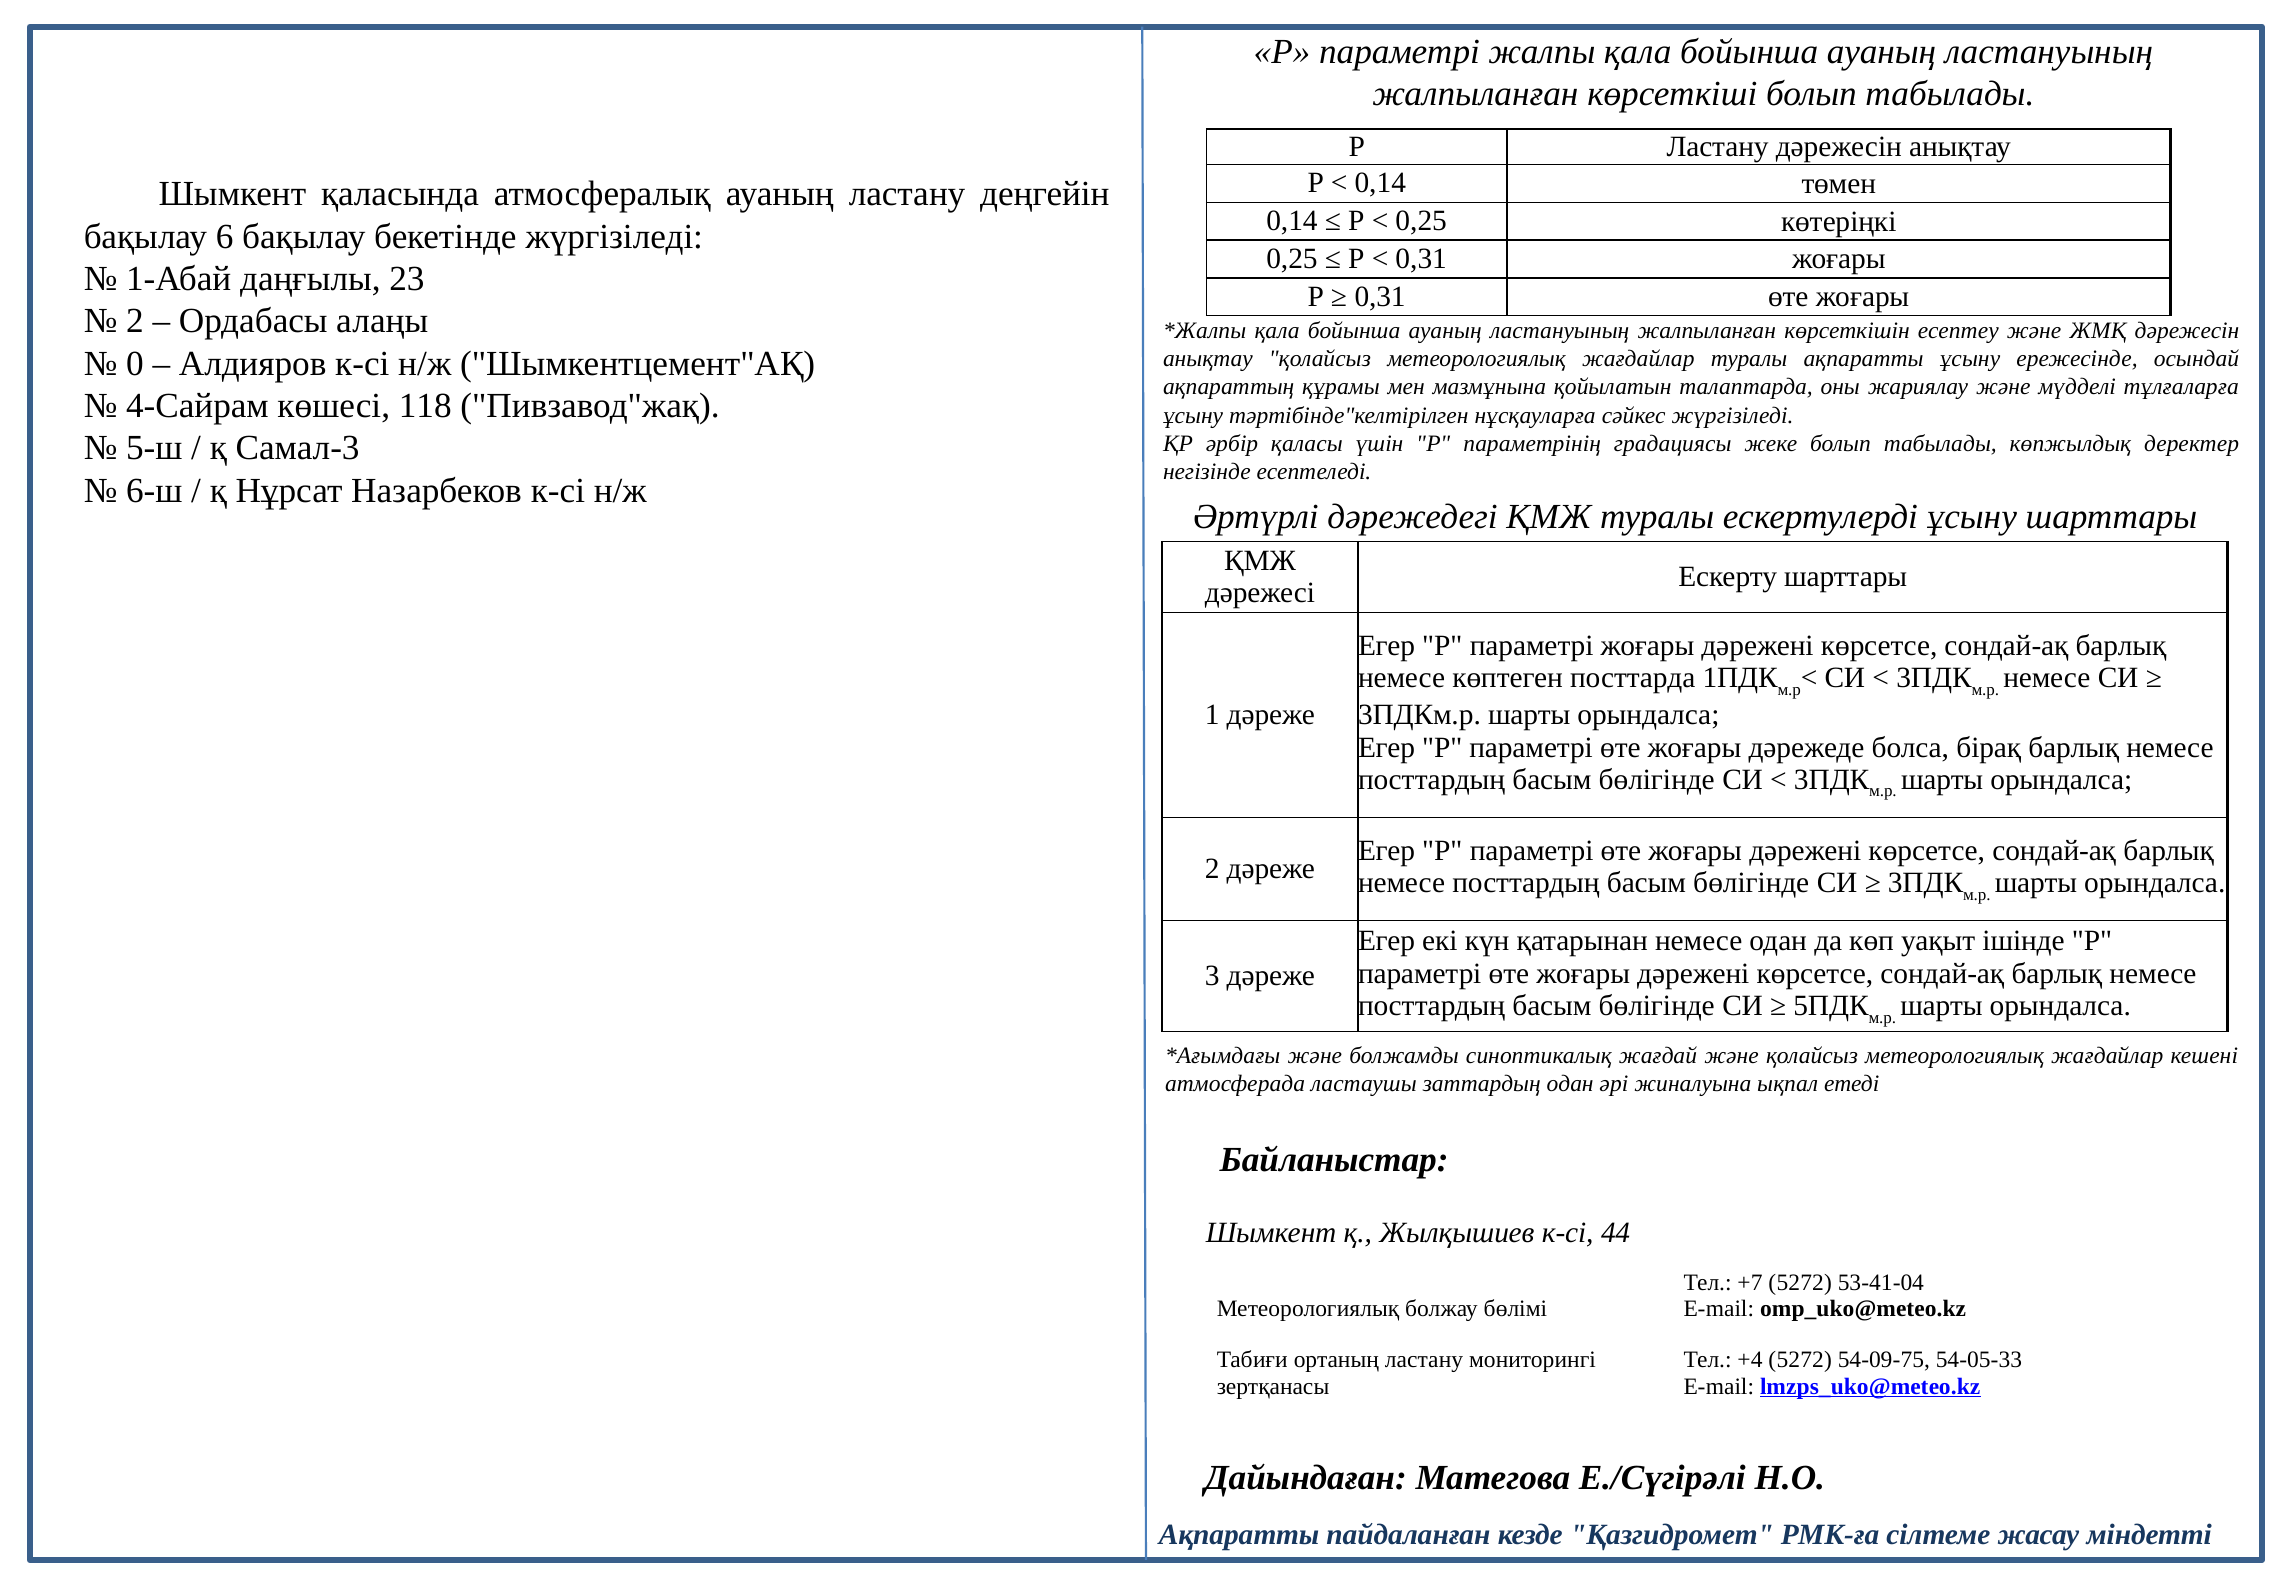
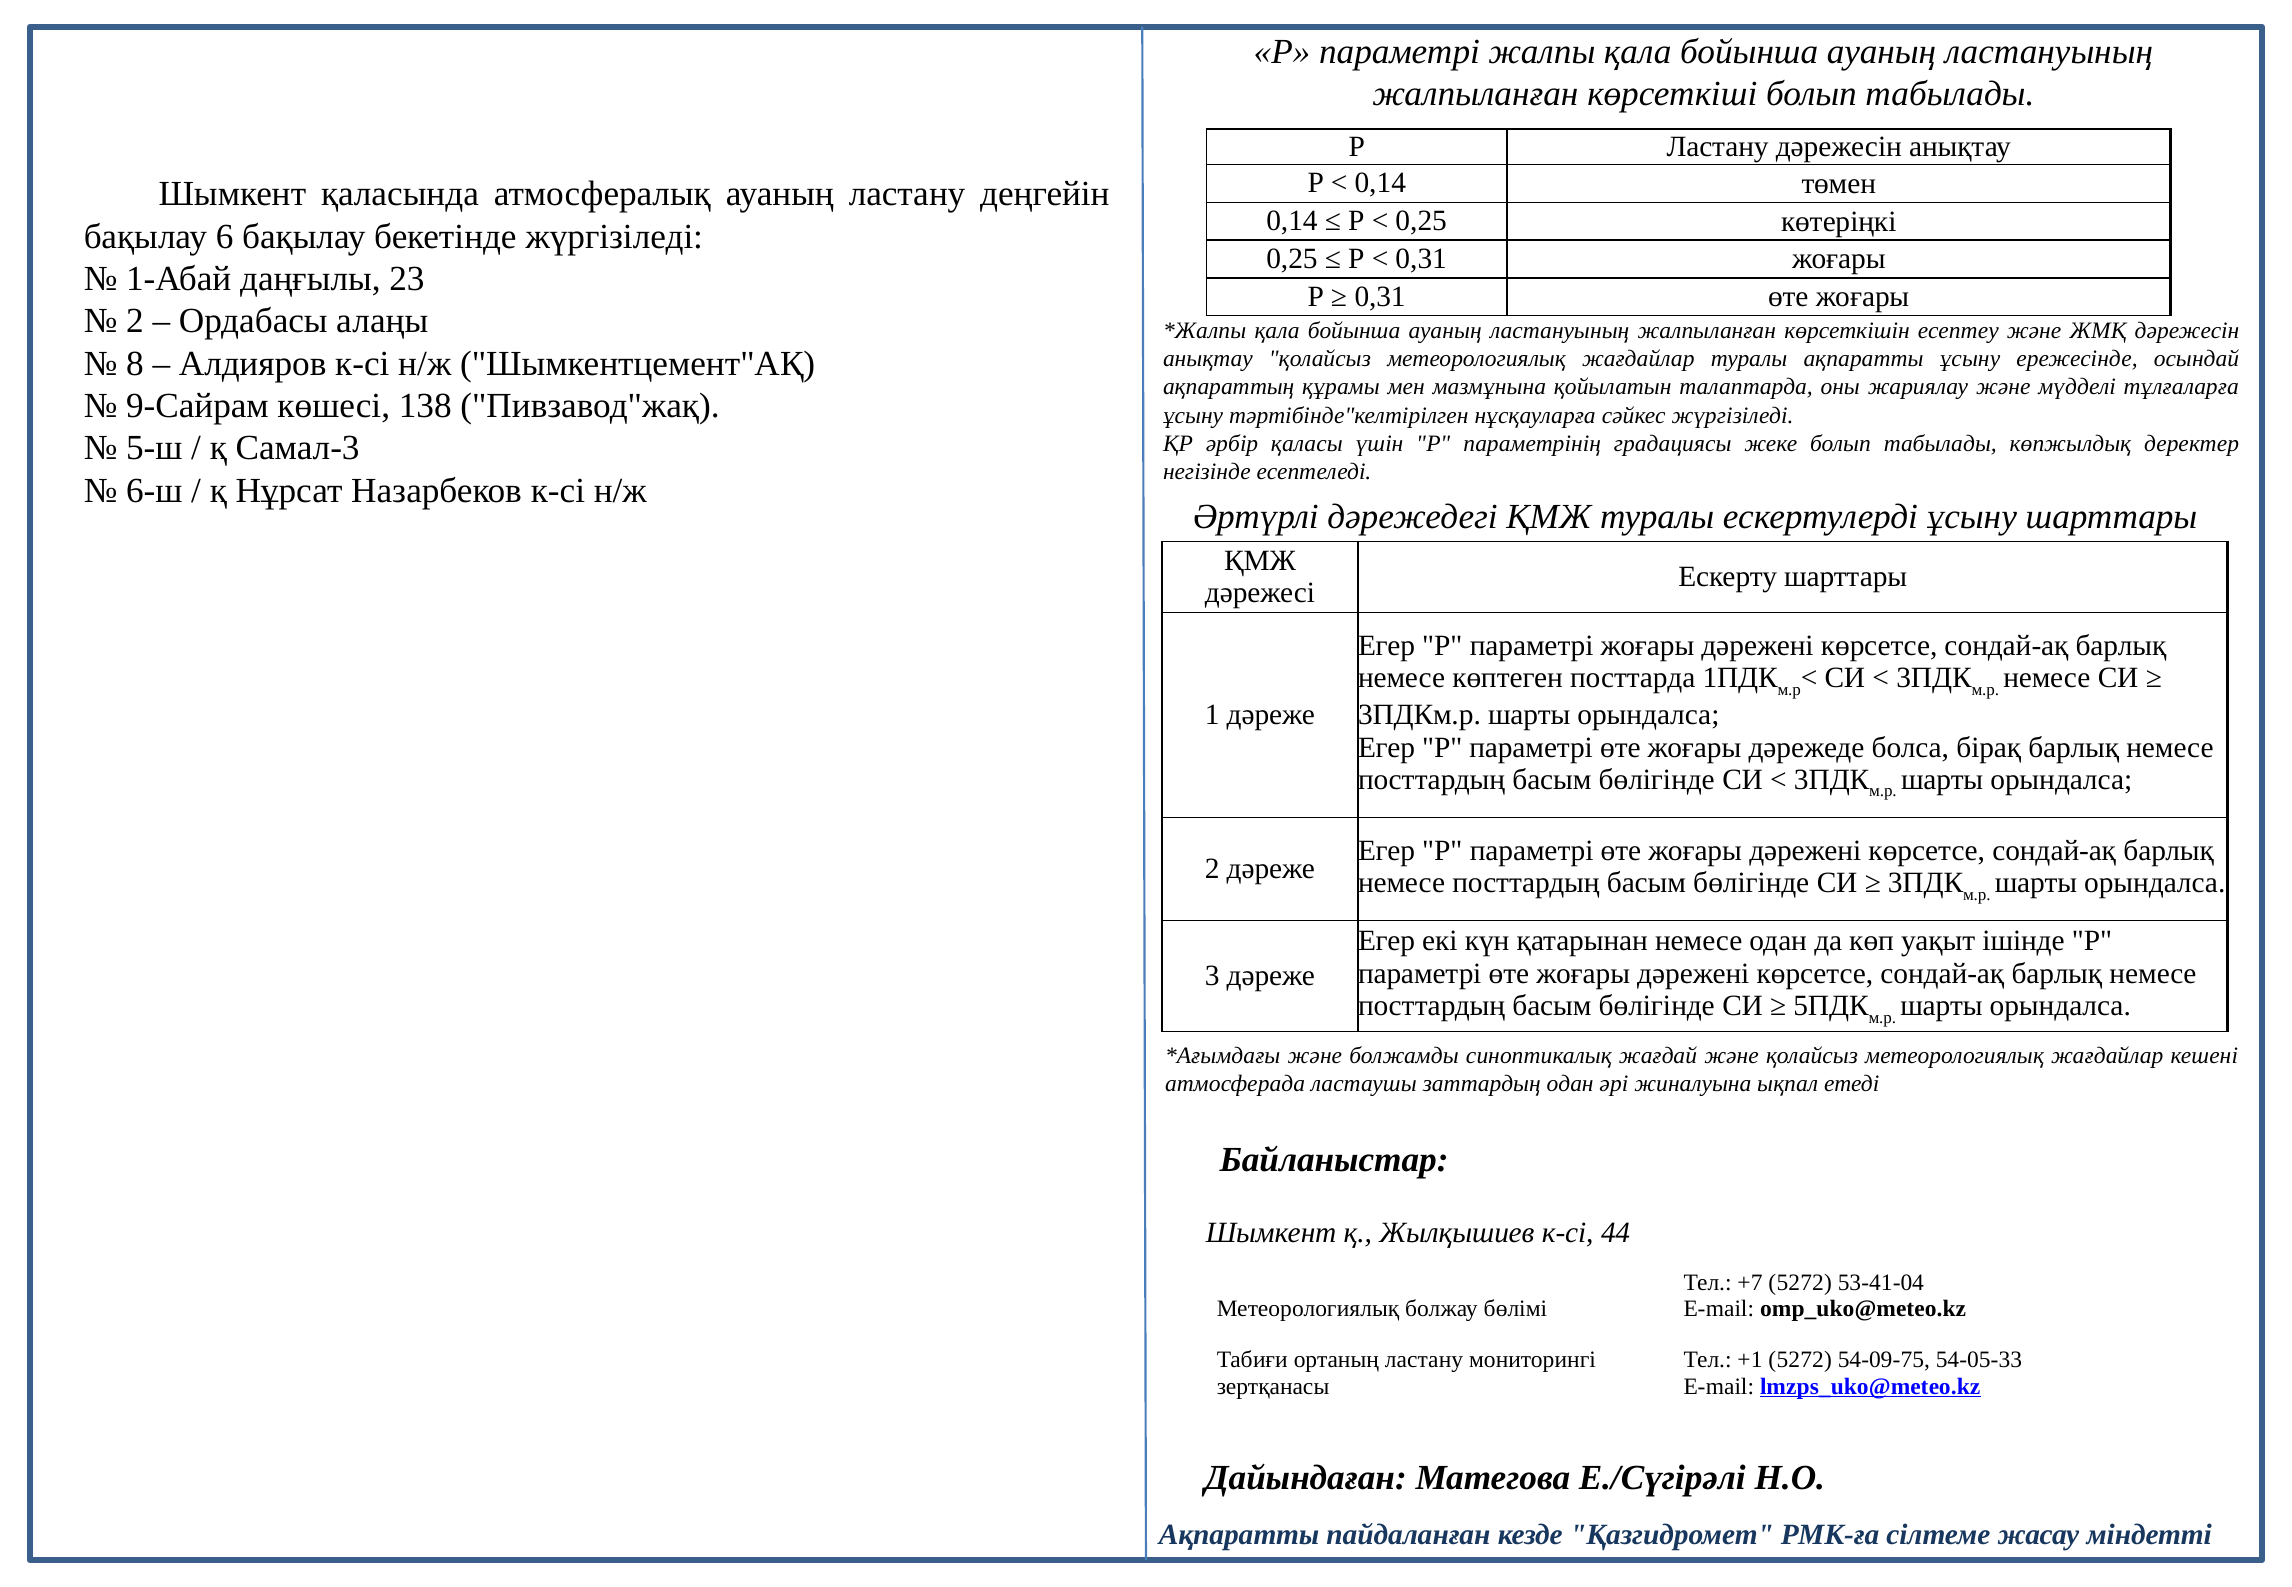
0: 0 -> 8 (135, 363)
4-Сайрам: 4-Сайрам -> 9-Сайрам (197, 406)
118: 118 -> 138 (425, 406)
+4: +4 -> +1 (1750, 1360)
